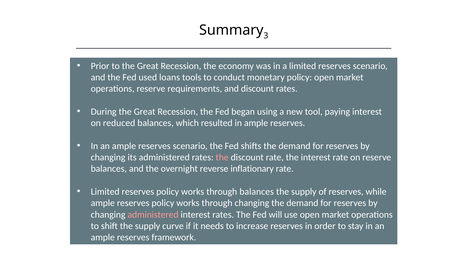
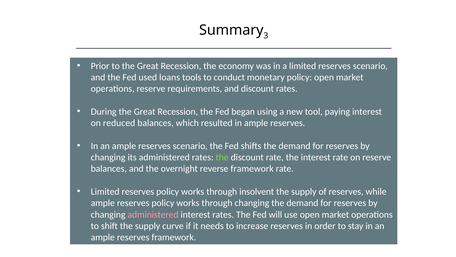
the colour: pink -> light green (222, 157)
reverse inflationary: inflationary -> framework (252, 168)
through balances: balances -> insolvent (257, 191)
